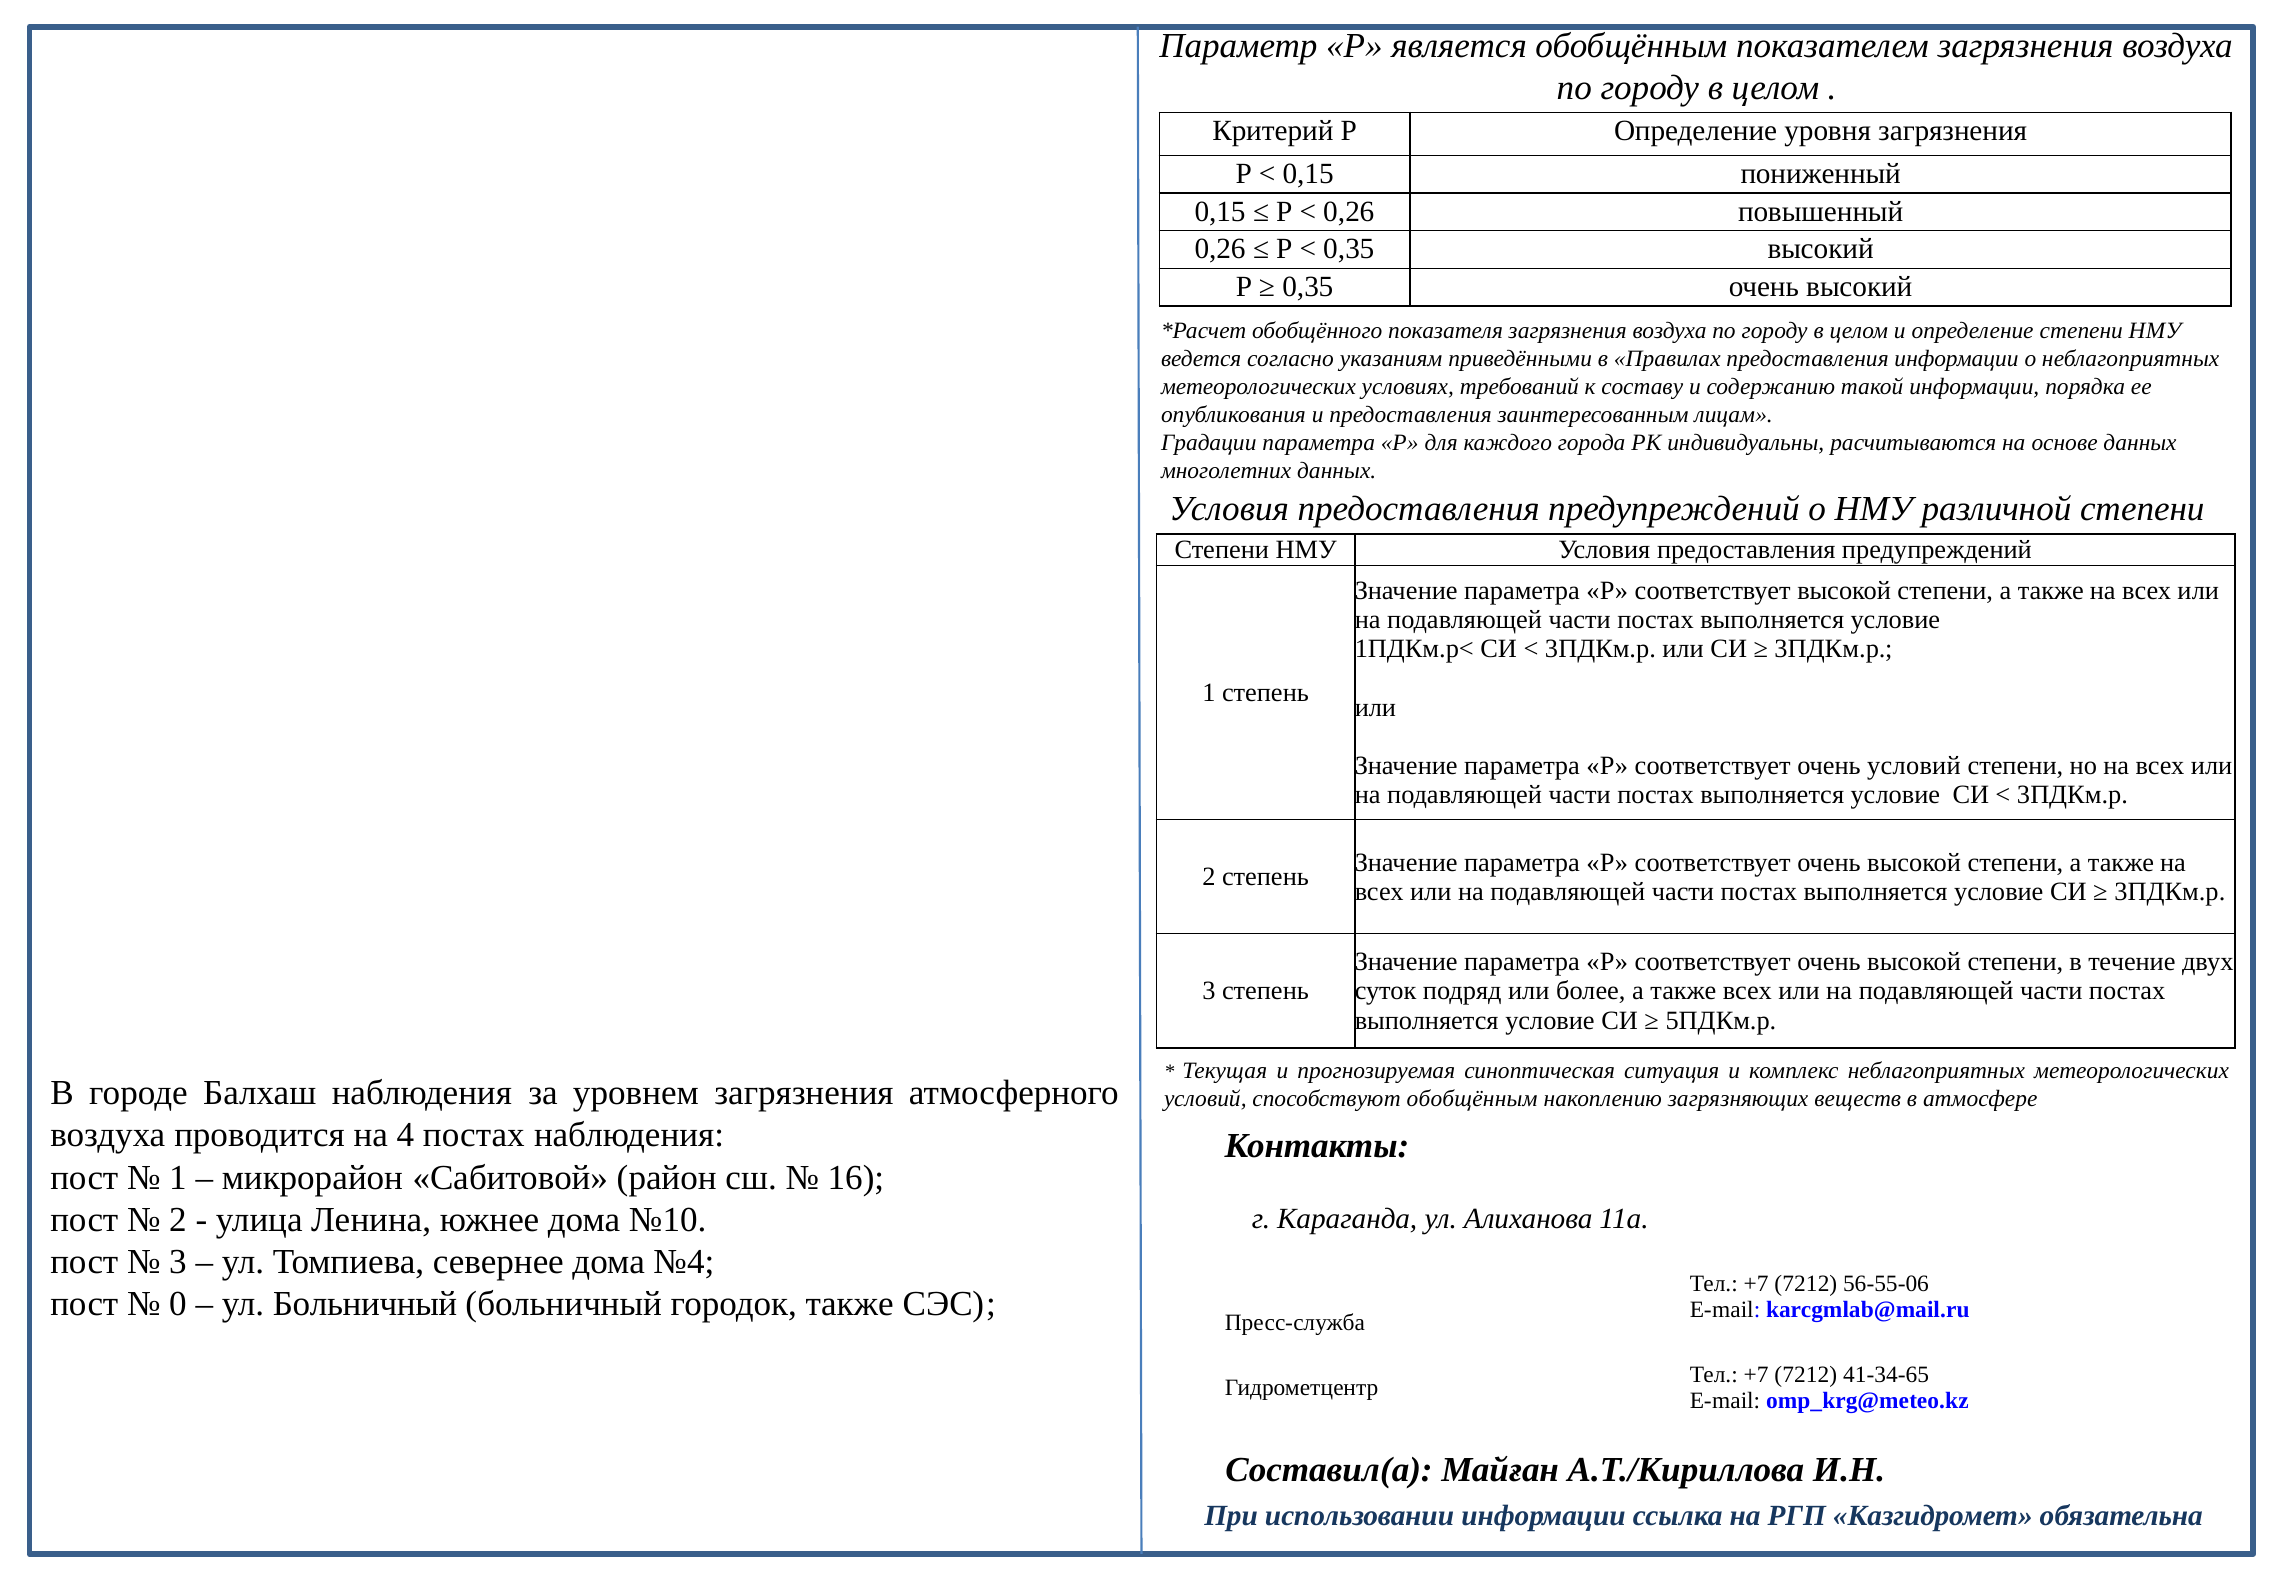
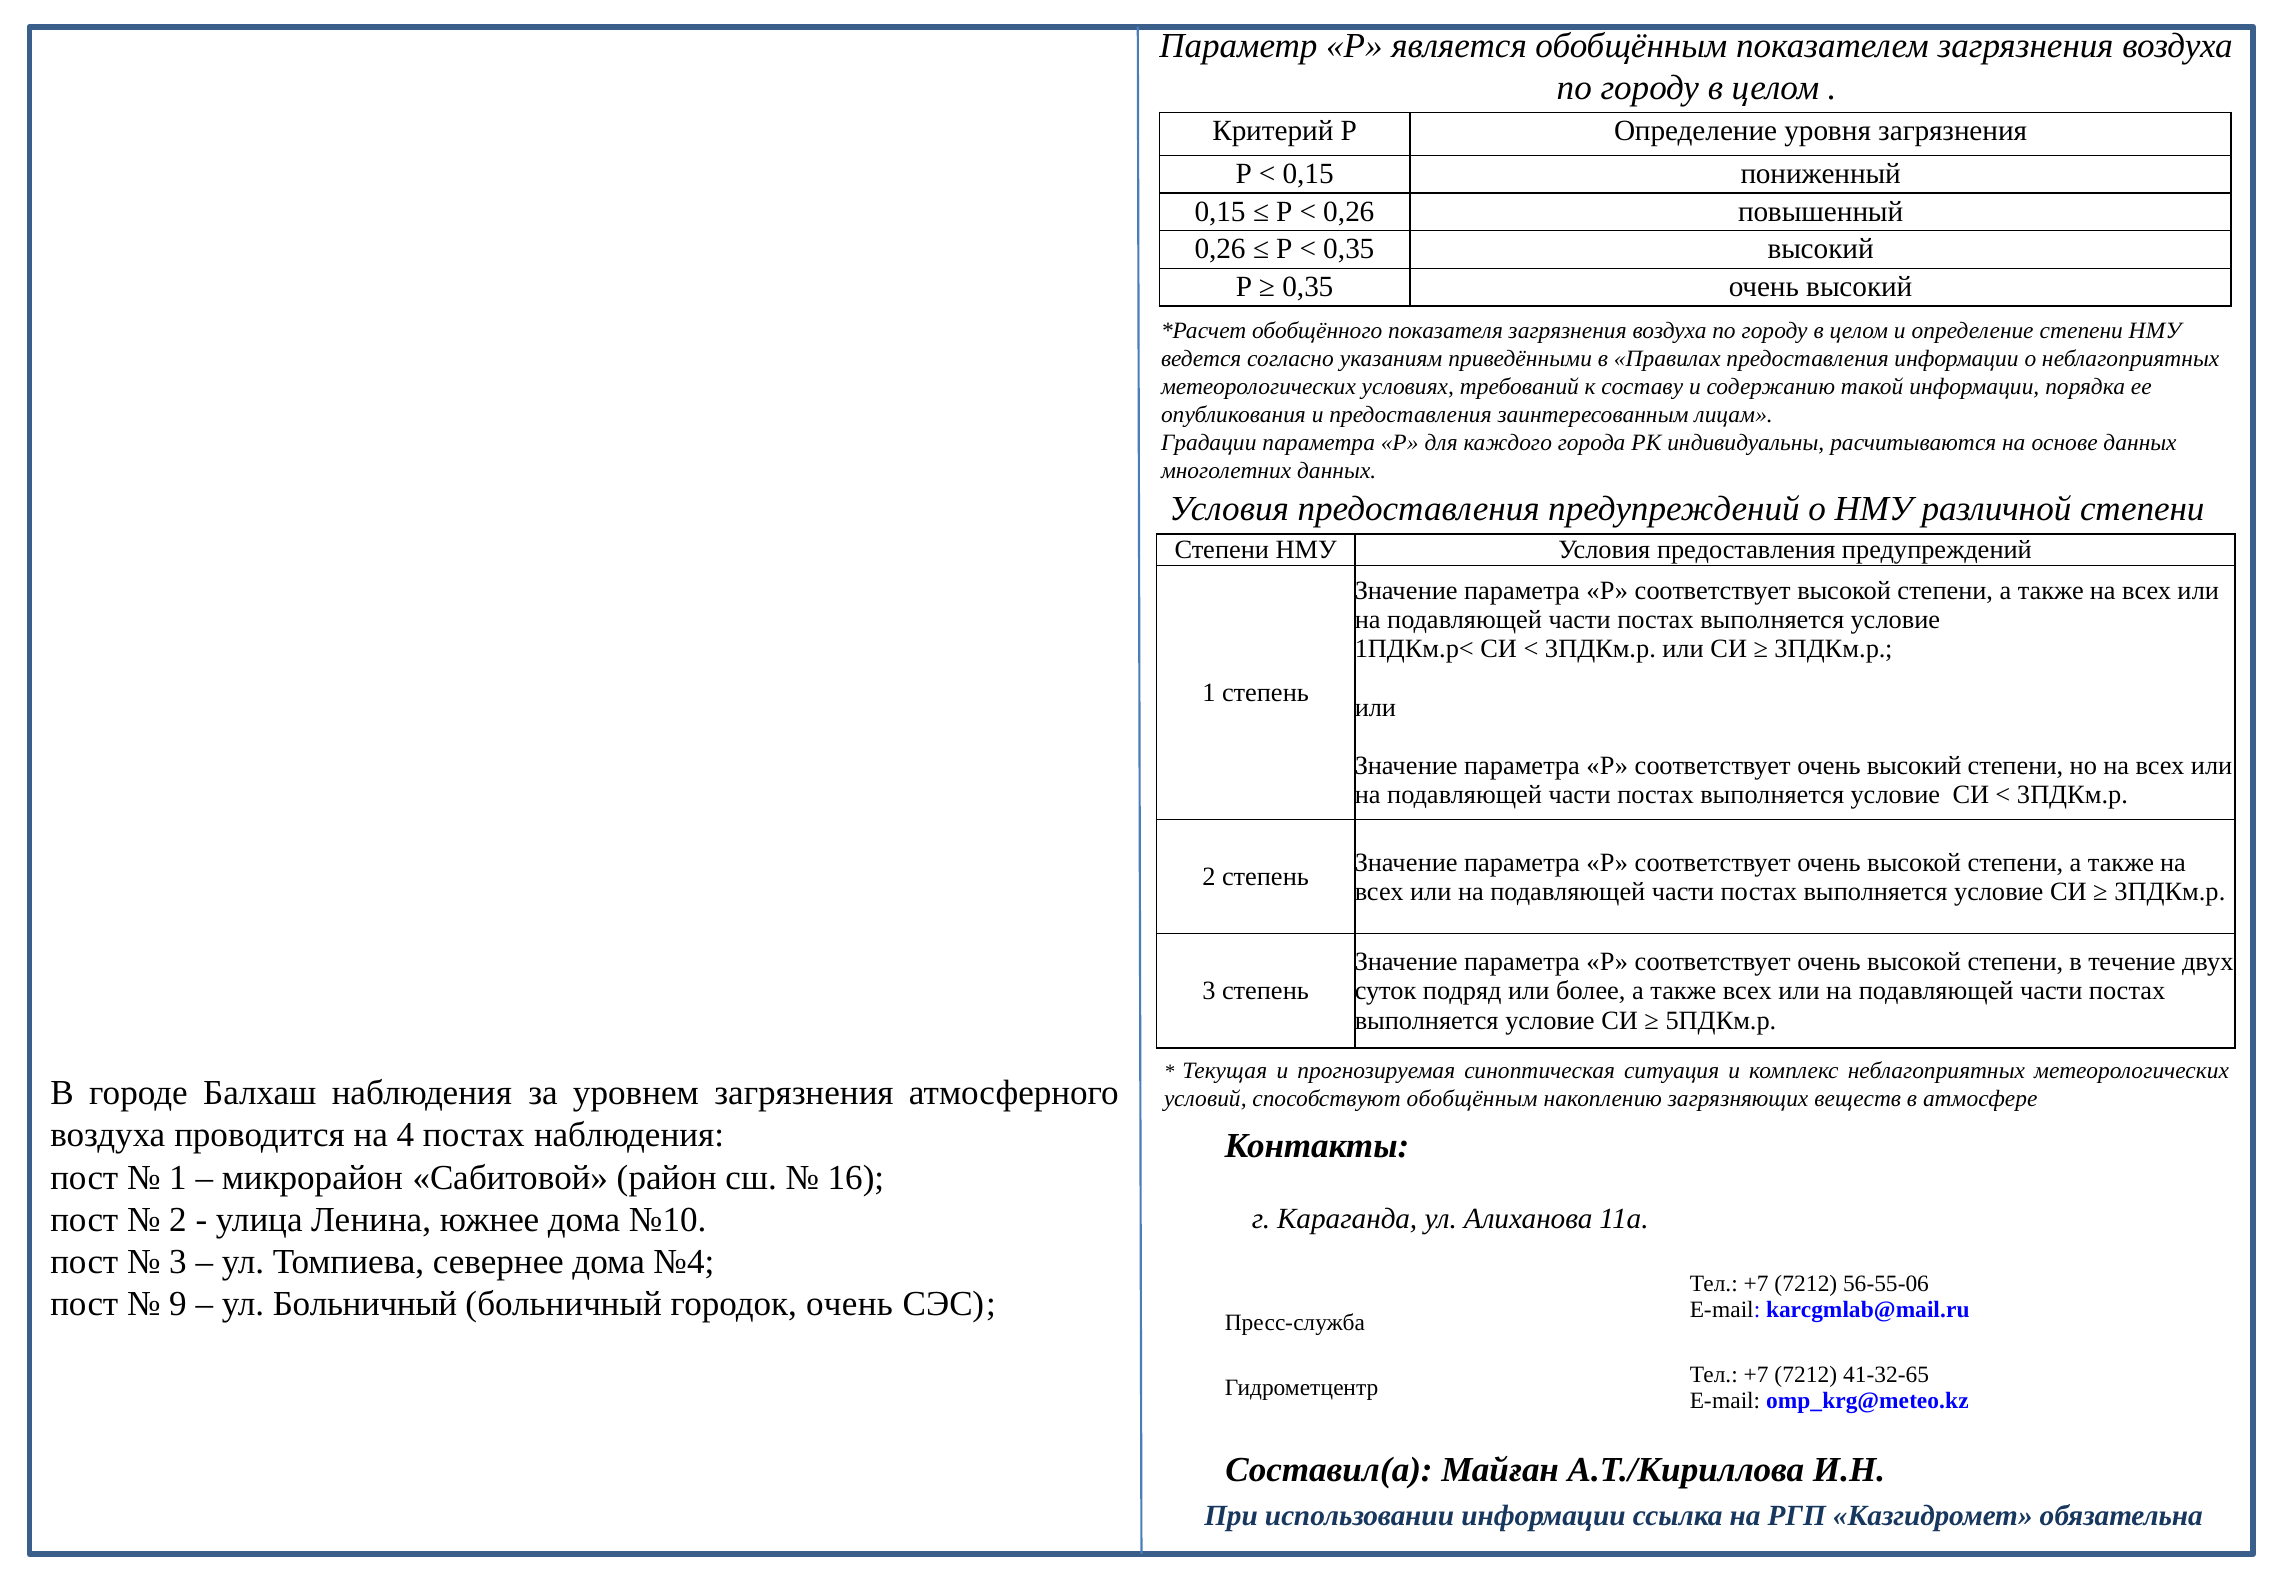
соответствует очень условий: условий -> высокий (1914, 766)
0: 0 -> 9 (178, 1304)
городок также: также -> очень (850, 1304)
41-34-65: 41-34-65 -> 41-32-65 (1886, 1375)
